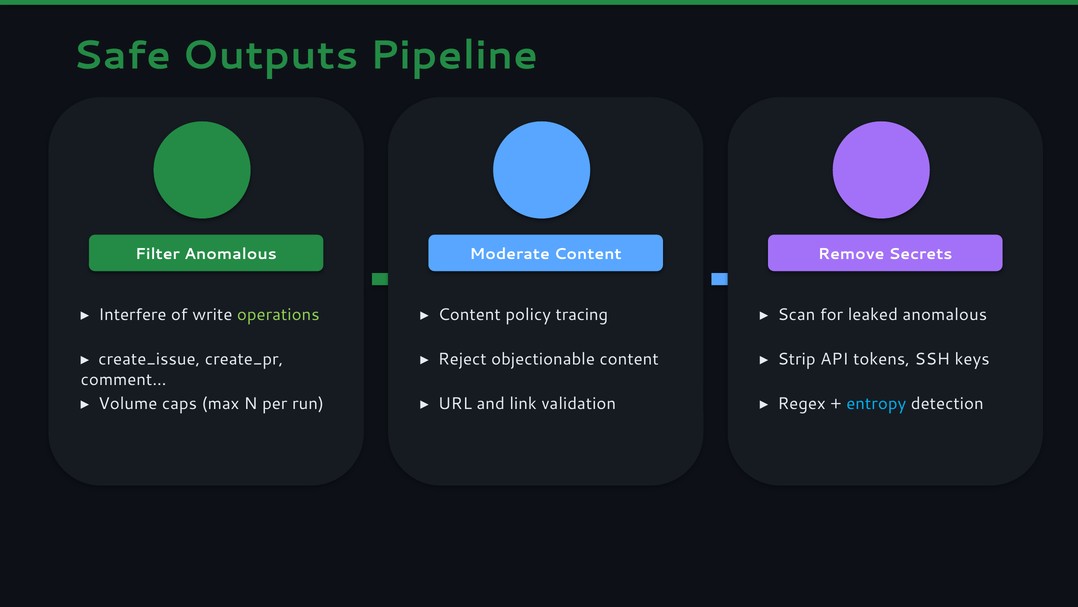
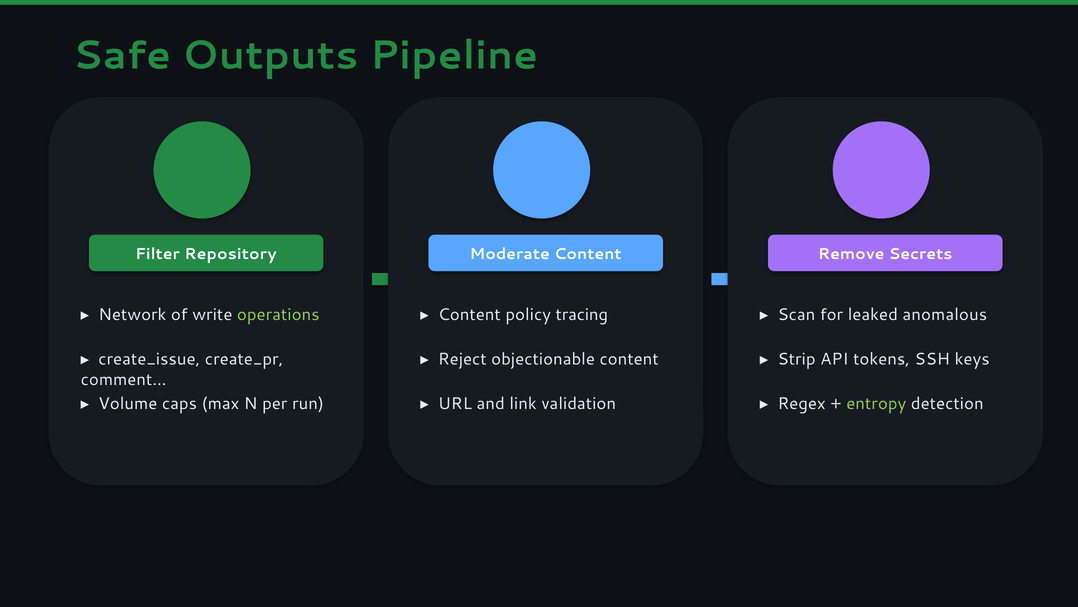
Filter Anomalous: Anomalous -> Repository (230, 254)
Interfere: Interfere -> Network (132, 314)
entropy colour: light blue -> light green (876, 403)
